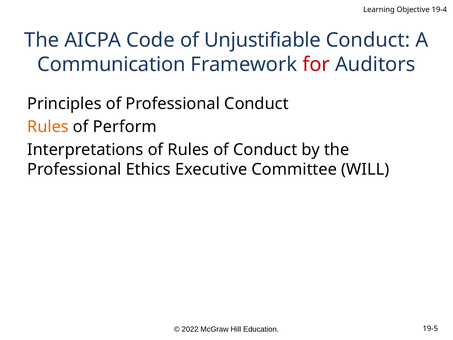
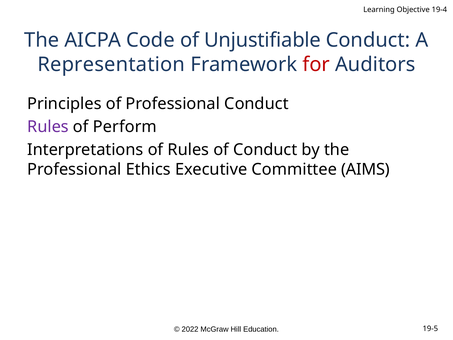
Communication: Communication -> Representation (111, 64)
Rules colour: orange -> purple (48, 127)
WILL: WILL -> AIMS (365, 169)
